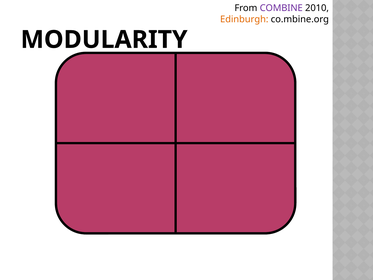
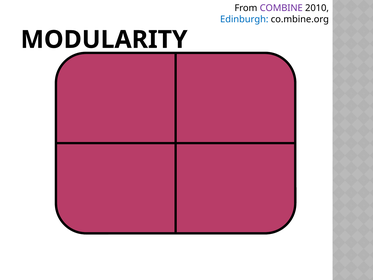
Edinburgh colour: orange -> blue (244, 19)
